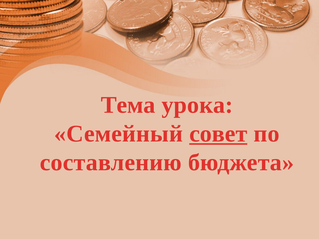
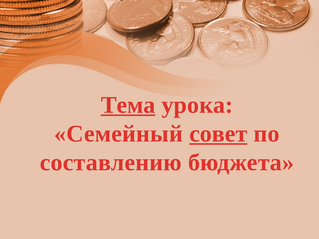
Тема underline: none -> present (128, 105)
